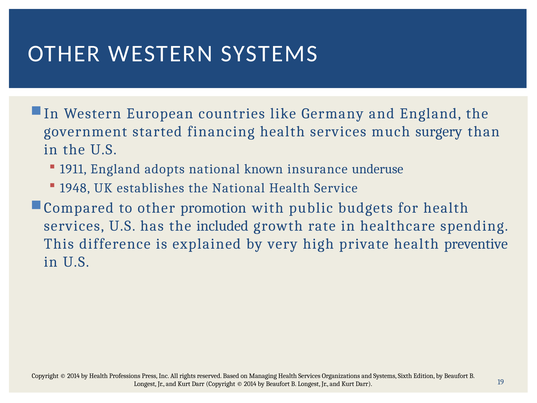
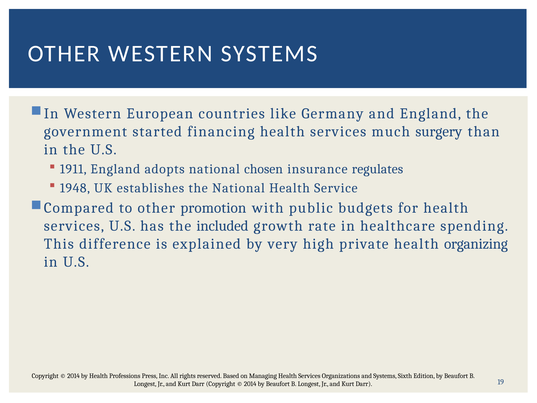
known: known -> chosen (264, 169)
underuse: underuse -> regulates (378, 169)
preventive: preventive -> organizing (476, 244)
